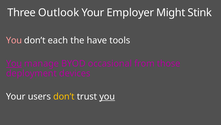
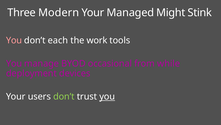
Outlook: Outlook -> Modern (59, 13)
Employer: Employer -> Managed (130, 13)
have: have -> work (97, 40)
You underline: present -> none (14, 63)
those: those -> while (169, 63)
don’t colour: yellow -> light green (64, 96)
